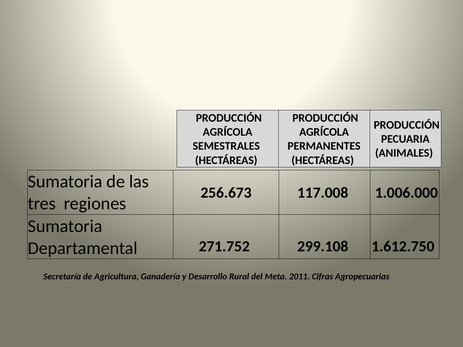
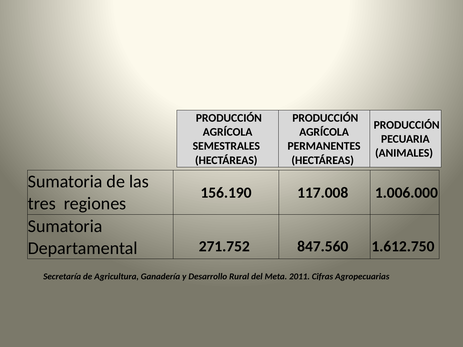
256.673: 256.673 -> 156.190 (226, 193)
299.108: 299.108 -> 847.560 (323, 247)
